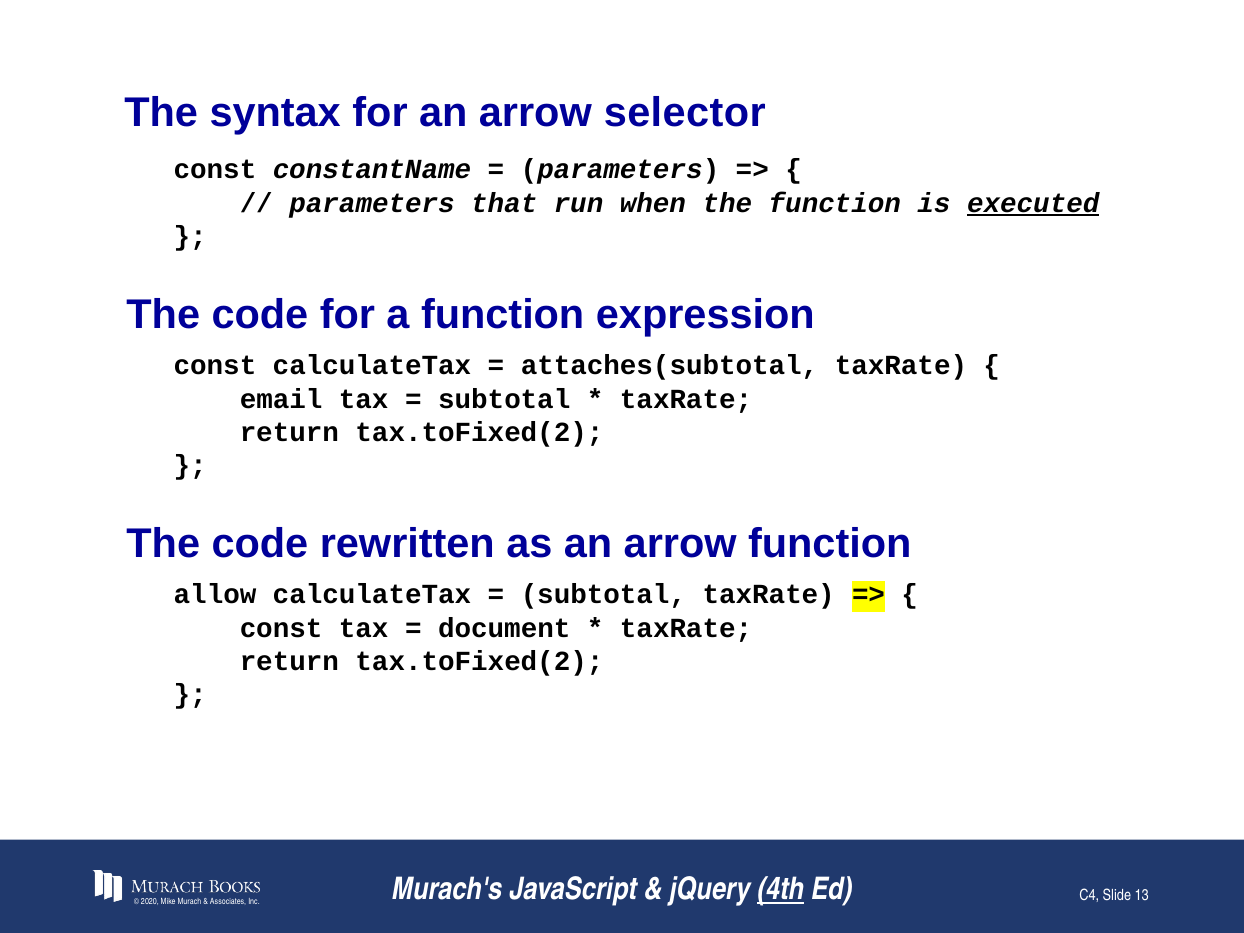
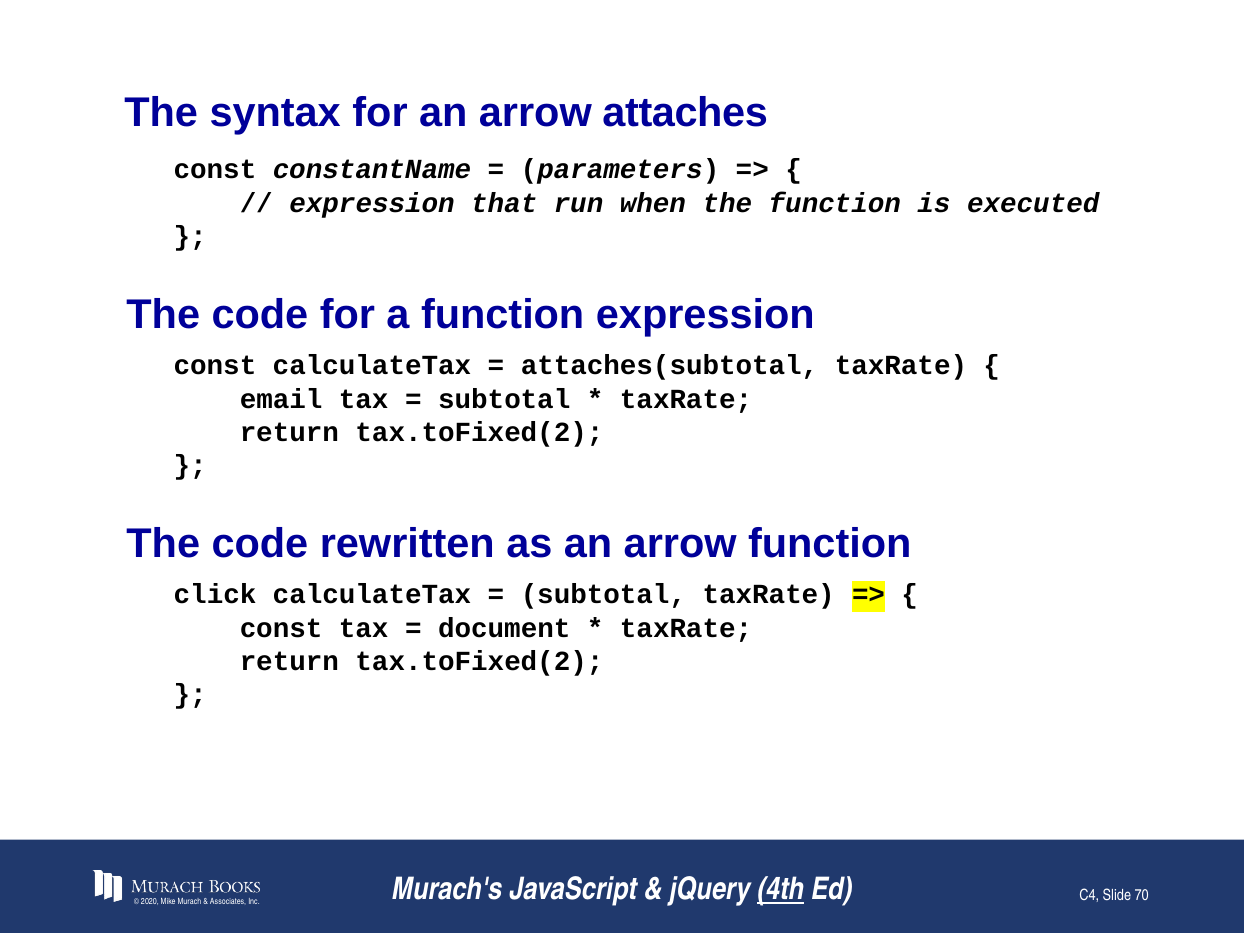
selector: selector -> attaches (685, 113)
parameters: parameters -> expression (372, 203)
executed underline: present -> none (1033, 203)
allow: allow -> click (215, 595)
13: 13 -> 70 (1142, 895)
